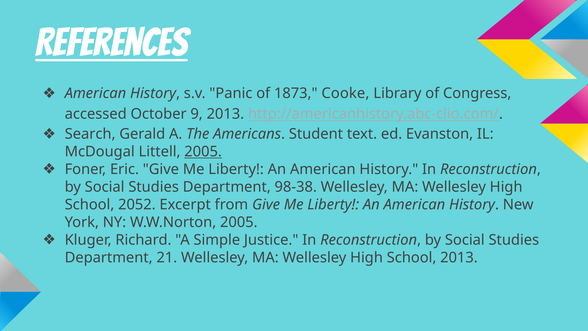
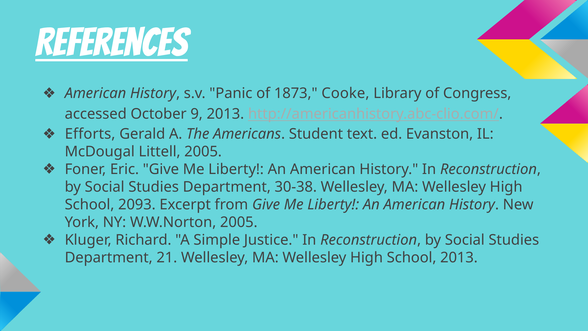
Search: Search -> Efforts (90, 134)
2005 underline: present -> none (203, 152)
98-38: 98-38 -> 30-38 (296, 187)
2052: 2052 -> 2093 (137, 204)
